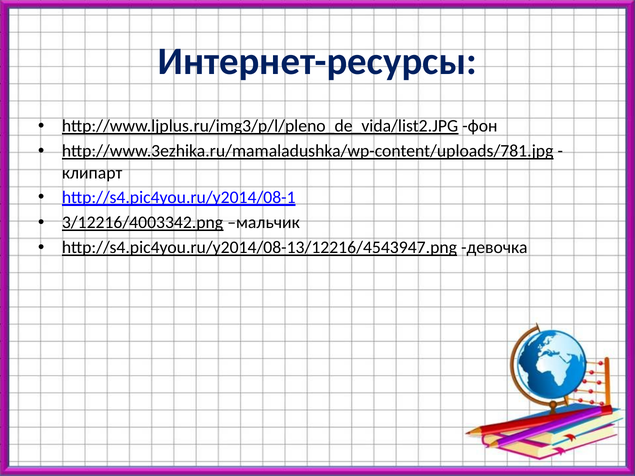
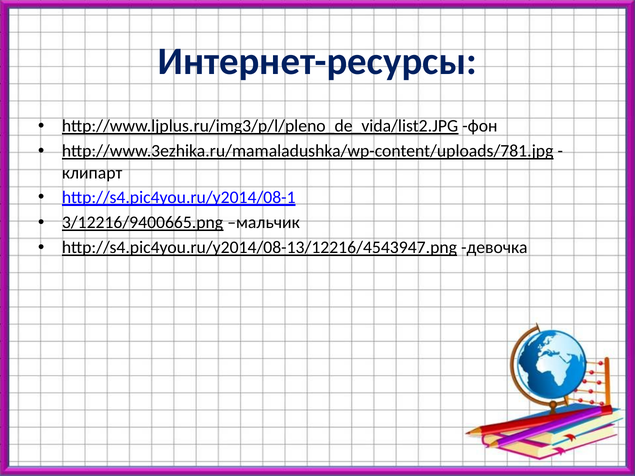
3/12216/4003342.png: 3/12216/4003342.png -> 3/12216/9400665.png (143, 223)
